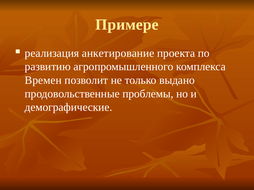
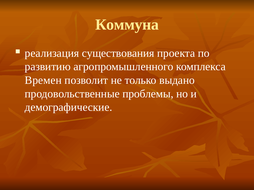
Примере: Примере -> Коммуна (127, 25)
анкетирование: анкетирование -> существования (118, 53)
